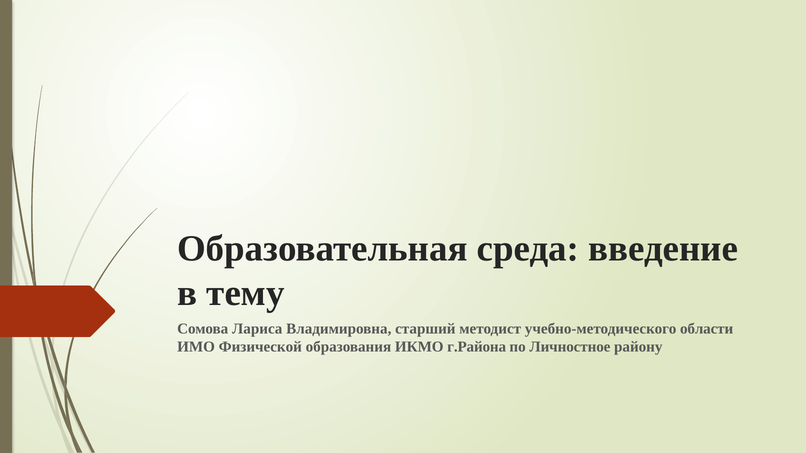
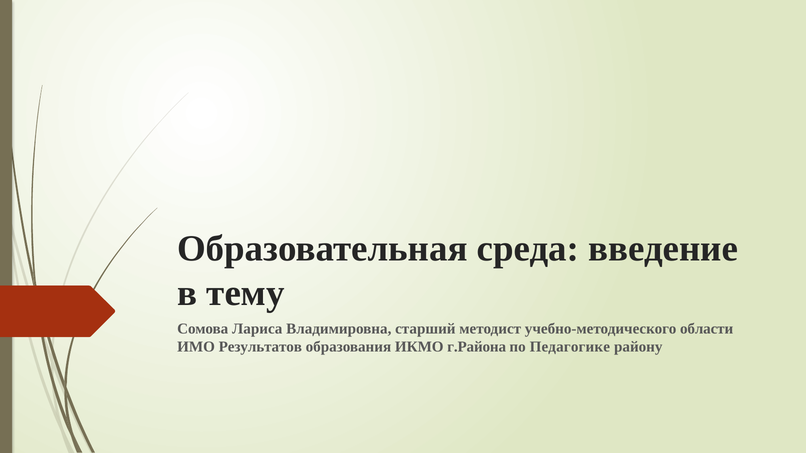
Физической: Физической -> Результатов (260, 347)
Личностное: Личностное -> Педагогике (570, 347)
